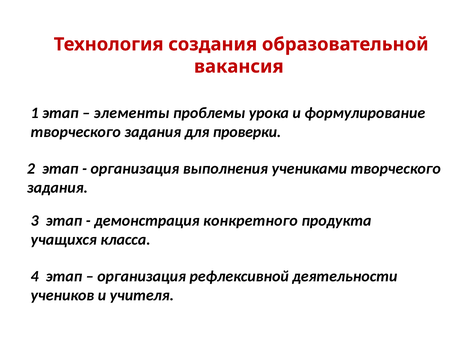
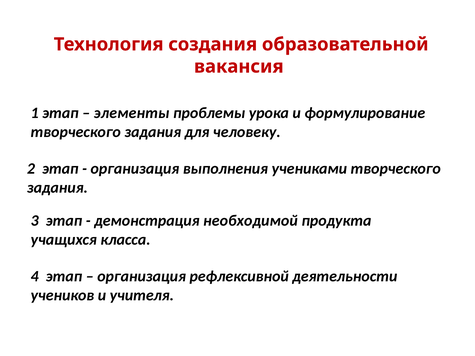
проверки: проверки -> человеку (247, 132)
конкретного: конкретного -> необходимой (250, 221)
